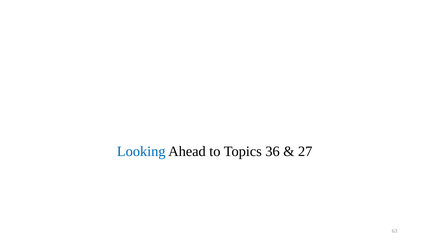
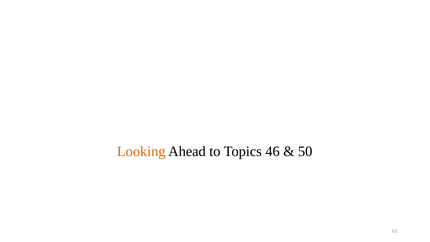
Looking colour: blue -> orange (141, 151)
36: 36 -> 46 (273, 151)
27: 27 -> 50 (305, 151)
